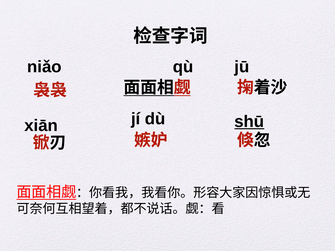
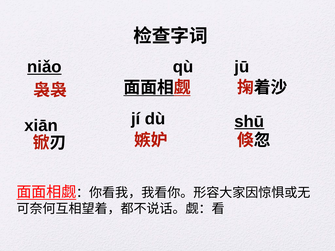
niǎo underline: none -> present (44, 67)
